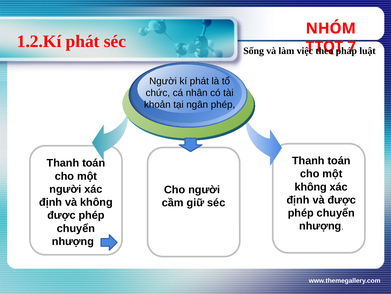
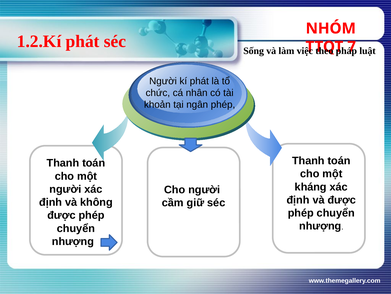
không: không -> kháng (311, 186)
